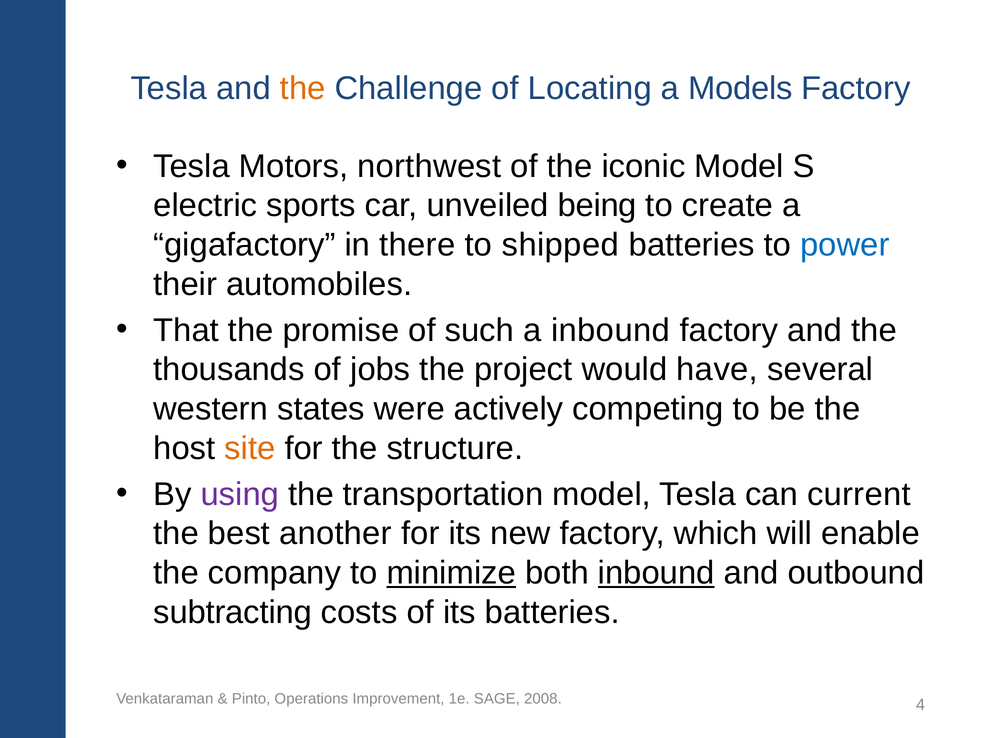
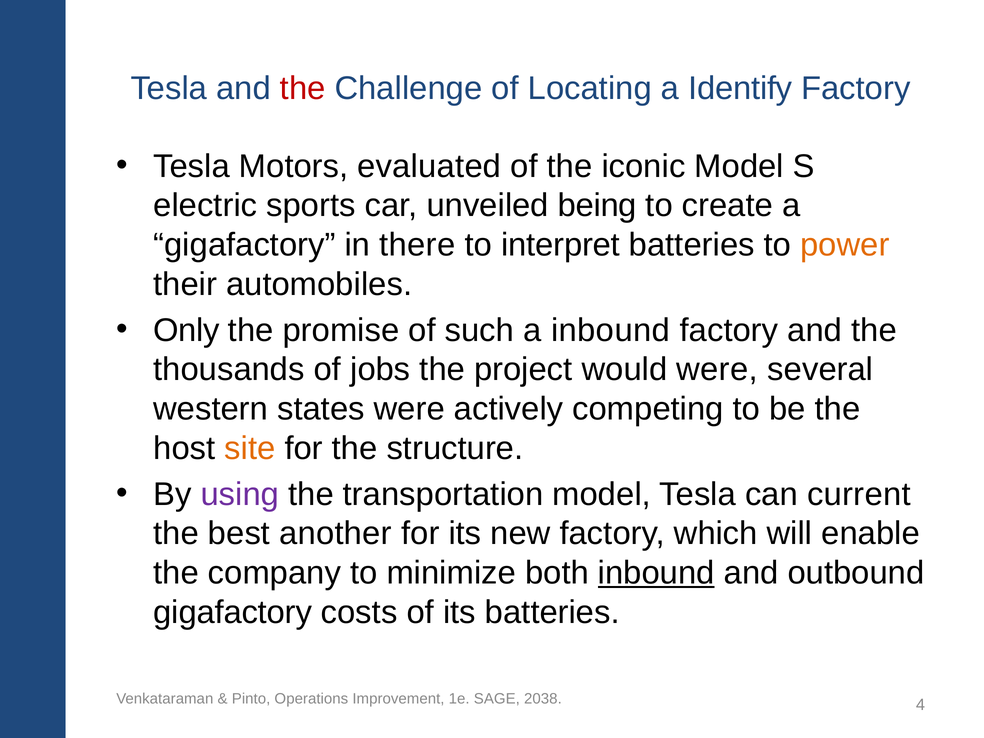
the colour: orange -> red (303, 88)
Models: Models -> Identify (740, 88)
northwest: northwest -> evaluated (429, 166)
shipped: shipped -> interpret (561, 245)
power colour: blue -> orange (845, 245)
That: That -> Only (186, 330)
would have: have -> were (717, 370)
minimize underline: present -> none (451, 573)
subtracting: subtracting -> gigafactory (233, 612)
2008: 2008 -> 2038 (543, 699)
